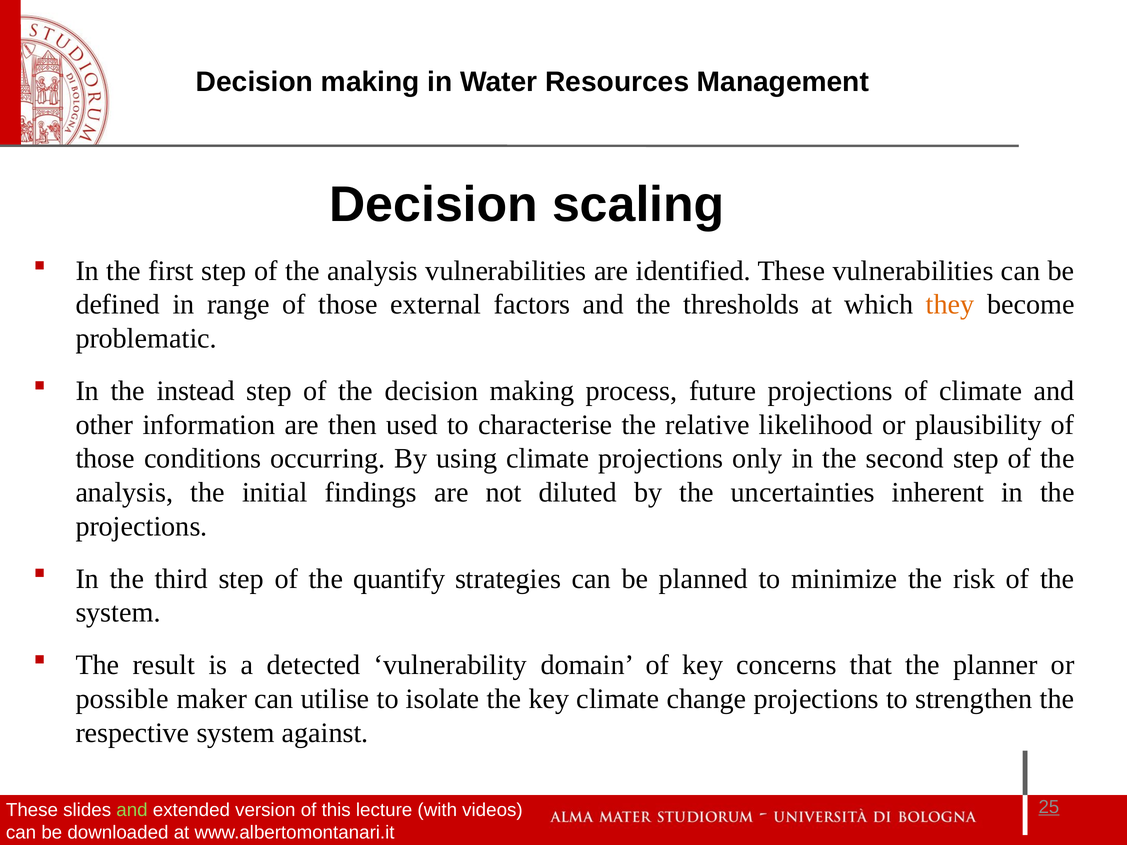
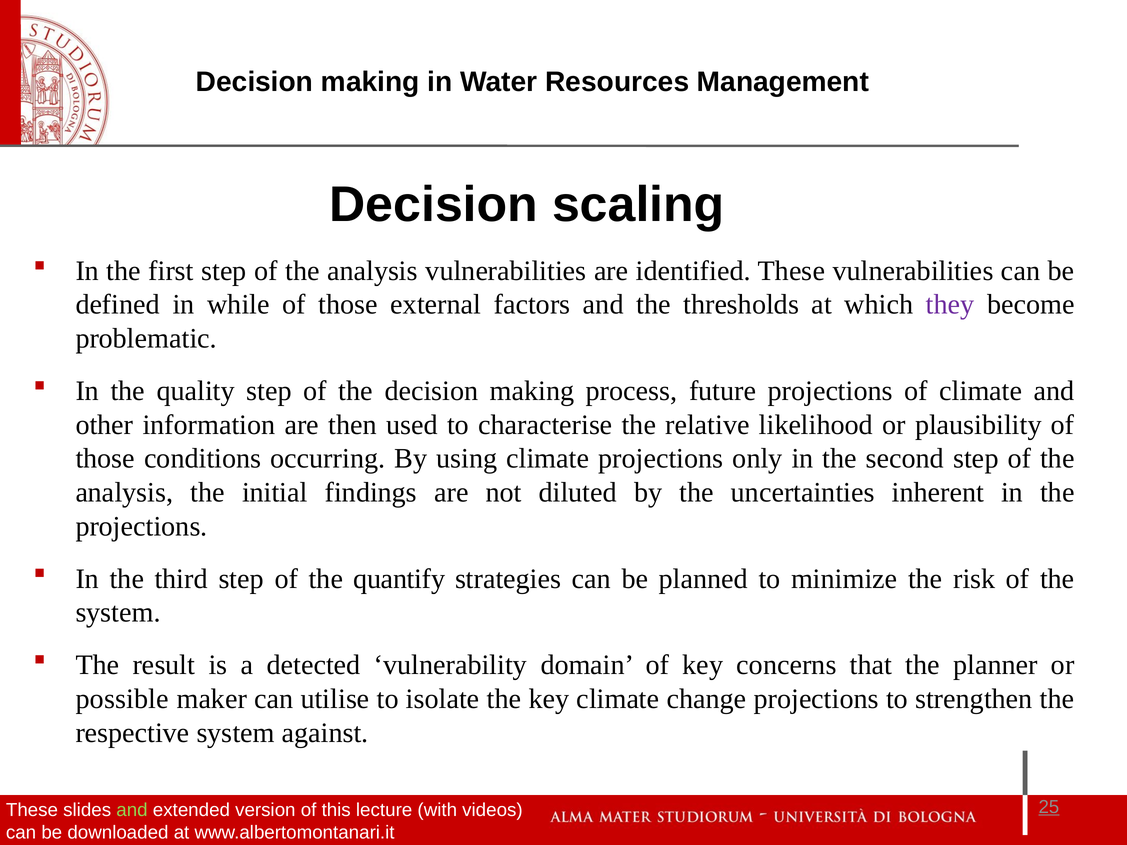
range: range -> while (238, 305)
they colour: orange -> purple (950, 305)
instead: instead -> quality (196, 391)
